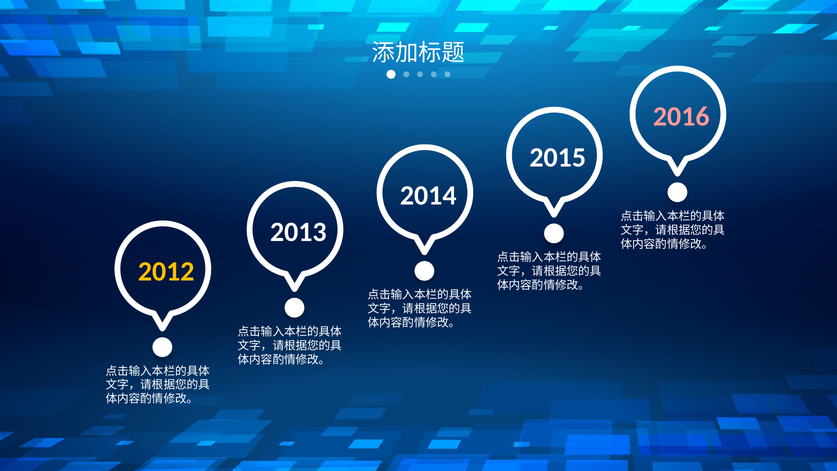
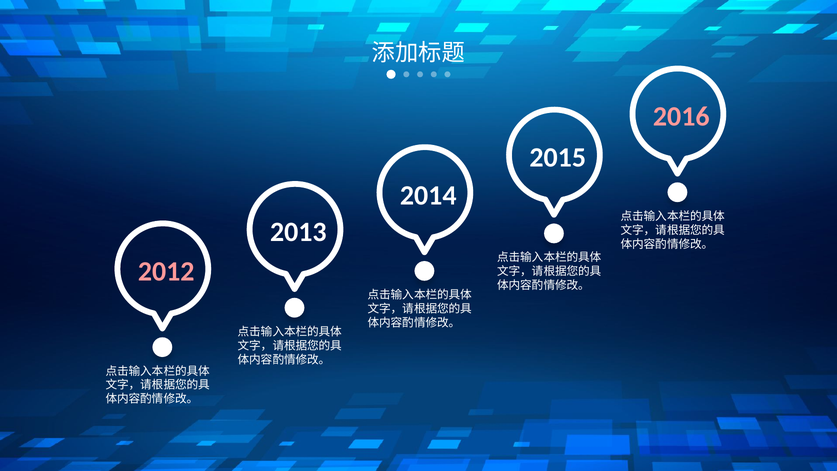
2012 colour: yellow -> pink (166, 271)
